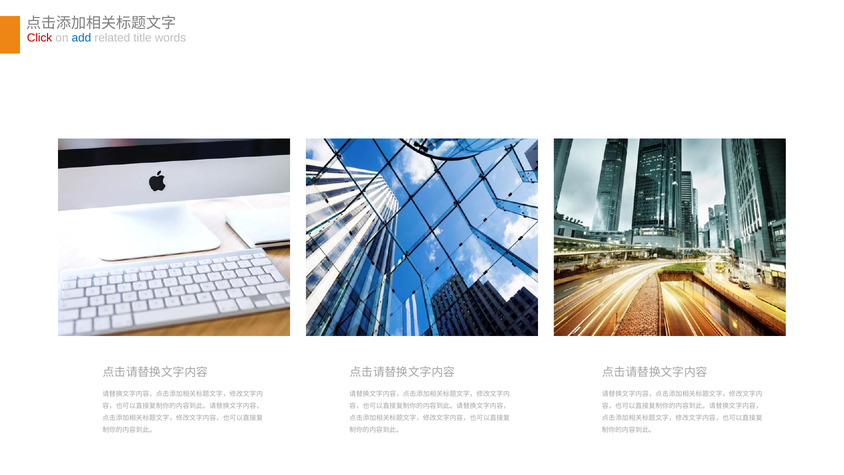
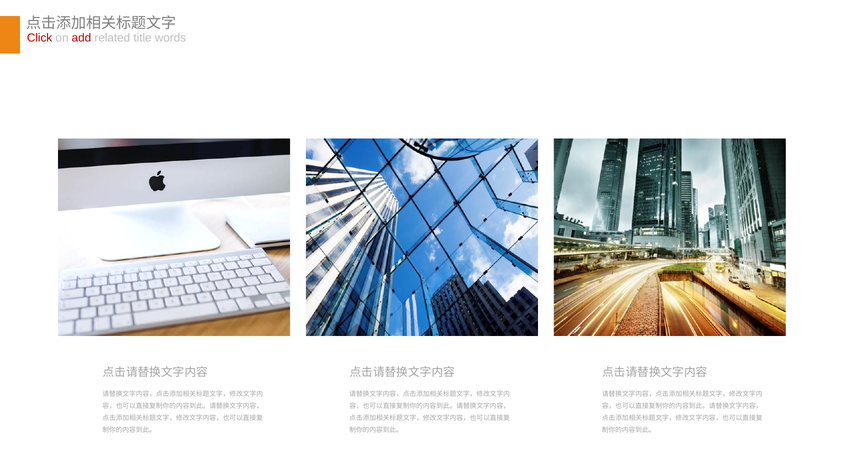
add colour: blue -> red (81, 38)
